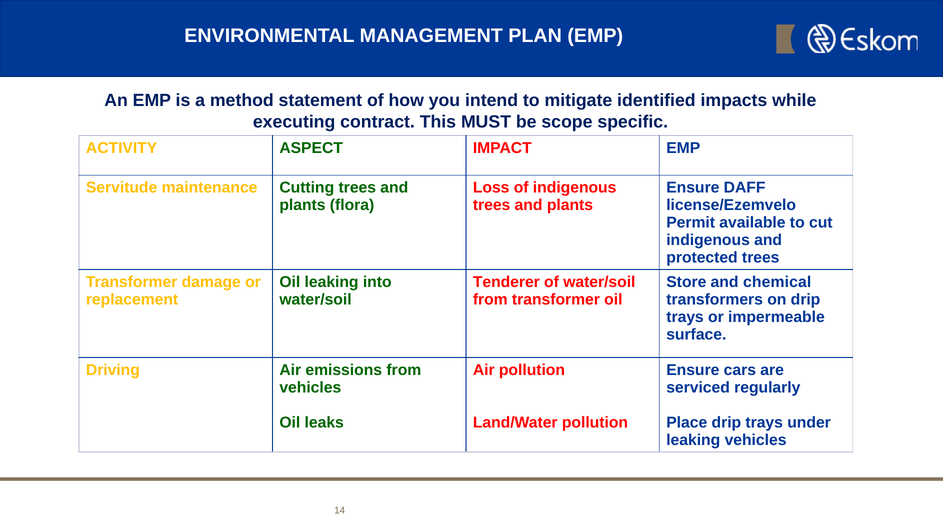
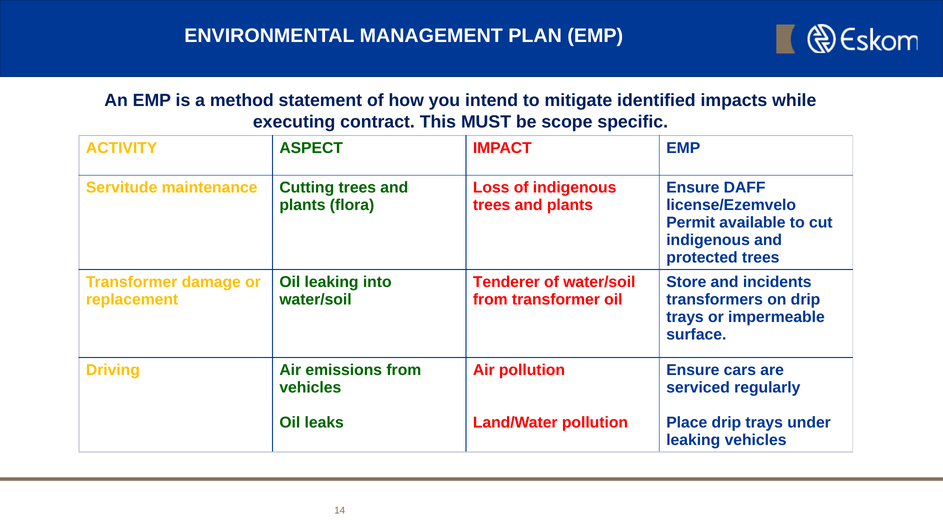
chemical: chemical -> incidents (777, 282)
